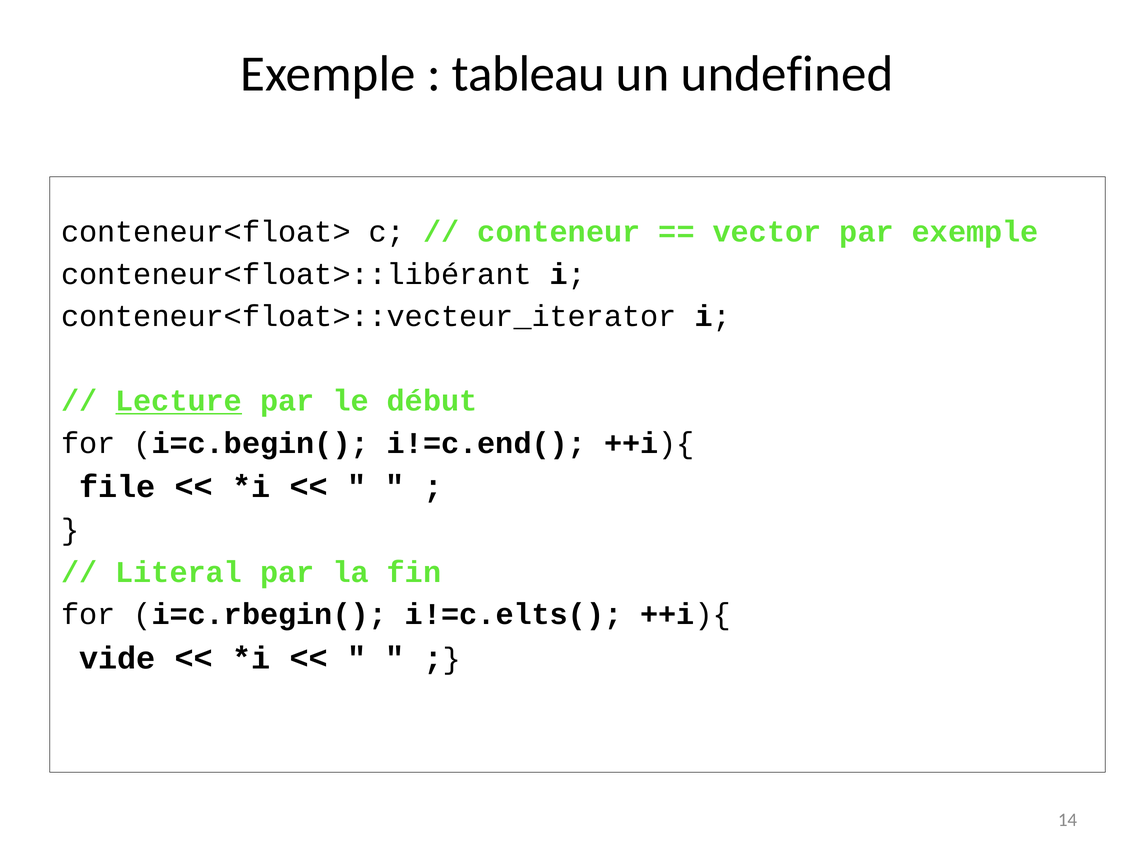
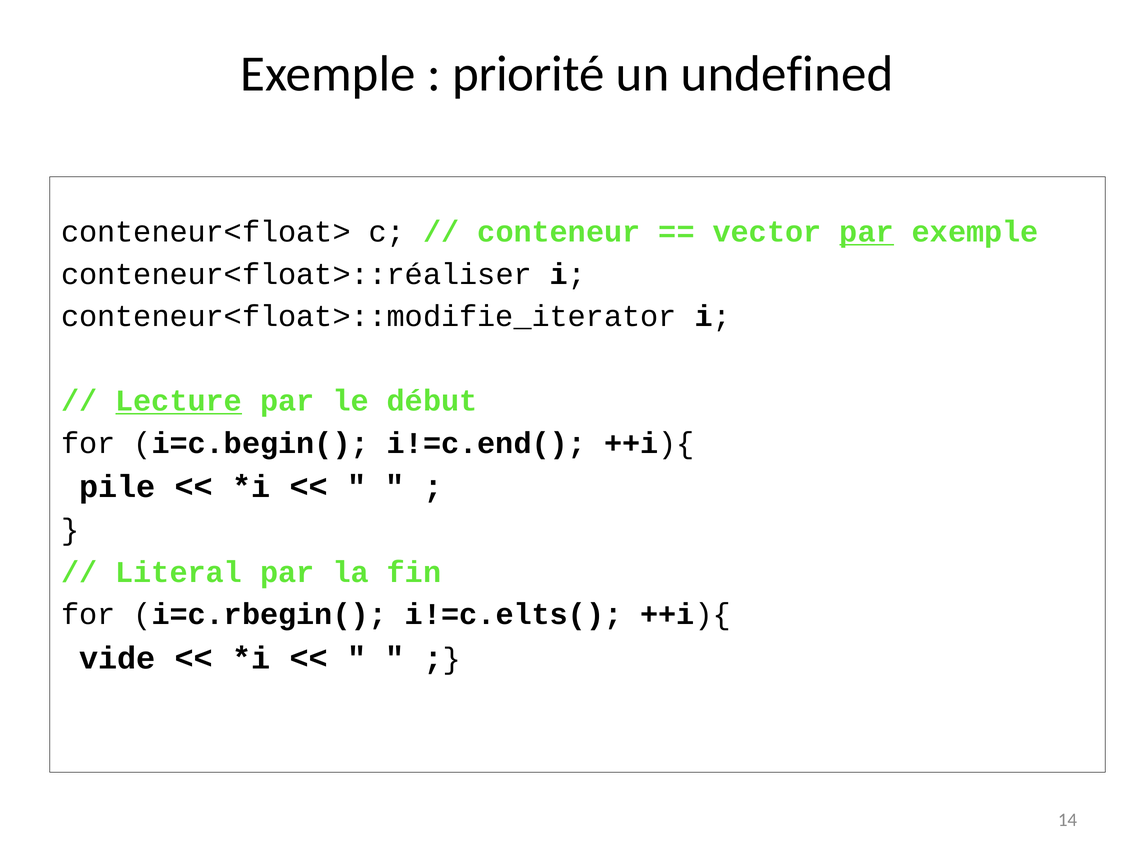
tableau: tableau -> priorité (528, 74)
par underline: none -> present (867, 232)
conteneur<float>::libérant: conteneur<float>::libérant -> conteneur<float>::réaliser (296, 274)
conteneur<float>::vecteur_iterator: conteneur<float>::vecteur_iterator -> conteneur<float>::modifie_iterator (369, 316)
file: file -> pile (117, 487)
